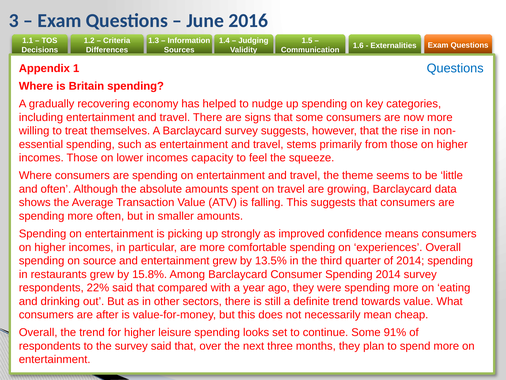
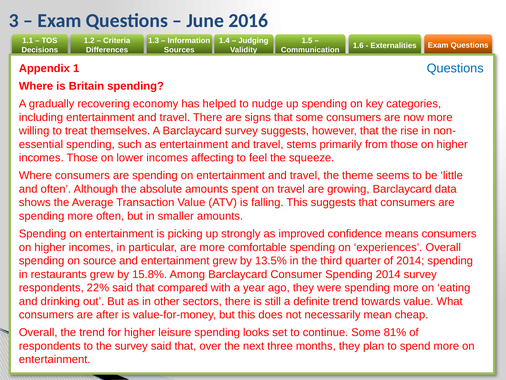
capacity: capacity -> affecting (212, 158)
91%: 91% -> 81% (395, 332)
